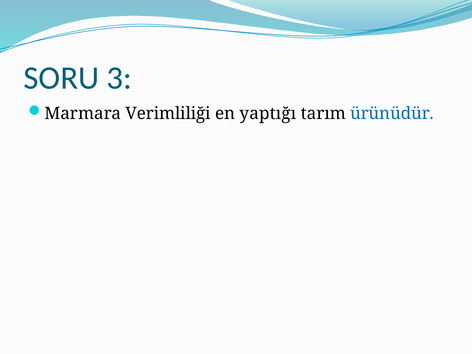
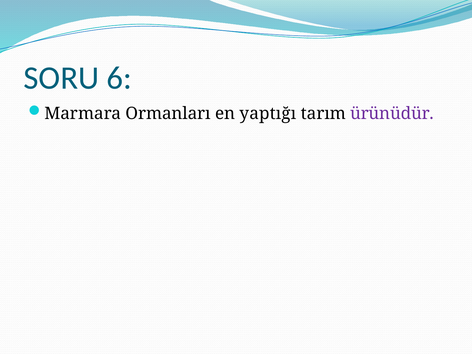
3: 3 -> 6 (119, 78)
Verimliliği: Verimliliği -> Ormanları (168, 114)
ürünüdür colour: blue -> purple (392, 114)
